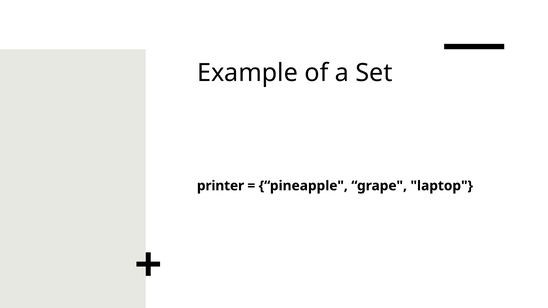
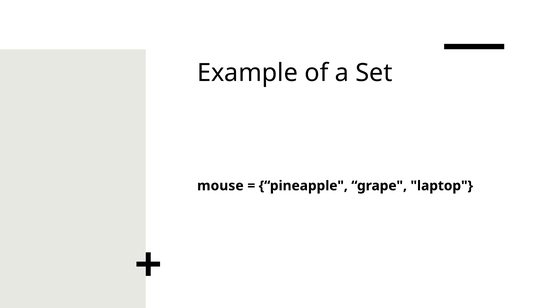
printer: printer -> mouse (220, 186)
